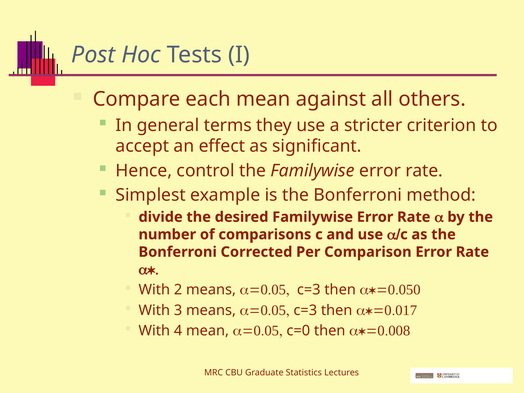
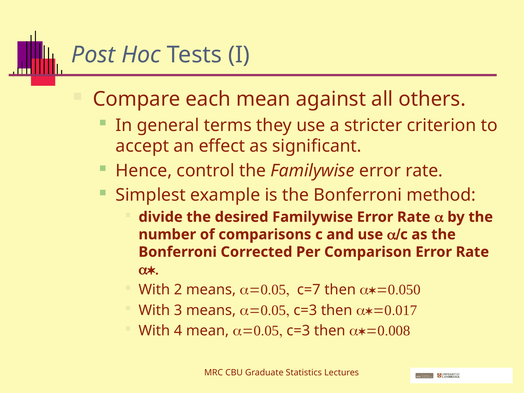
2 means a=0.05 c=3: c=3 -> c=7 (309, 290)
mean a=0.05 c=0: c=0 -> c=3 (298, 331)
